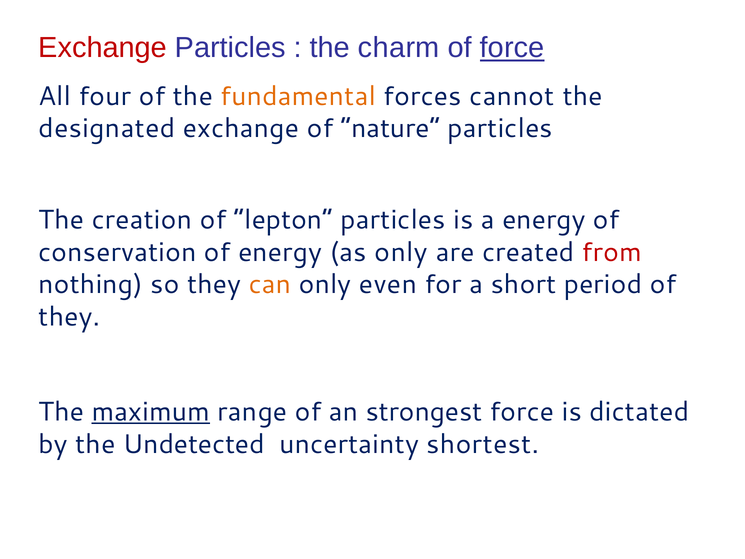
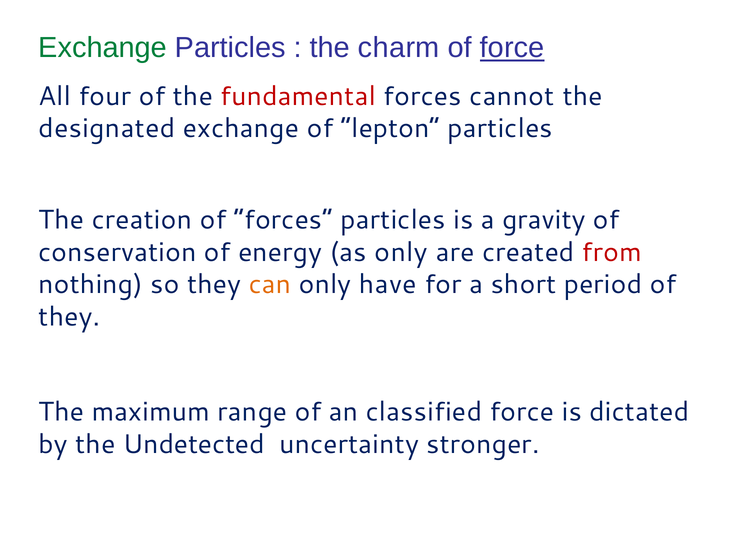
Exchange colour: red -> green (103, 48)
fundamental colour: orange -> red (298, 96)
nature: nature -> lepton (390, 128)
of lepton: lepton -> forces (283, 220)
a energy: energy -> gravity (544, 220)
even: even -> have (388, 284)
maximum underline: present -> none (151, 412)
strongest: strongest -> classified (424, 412)
shortest: shortest -> stronger (483, 444)
